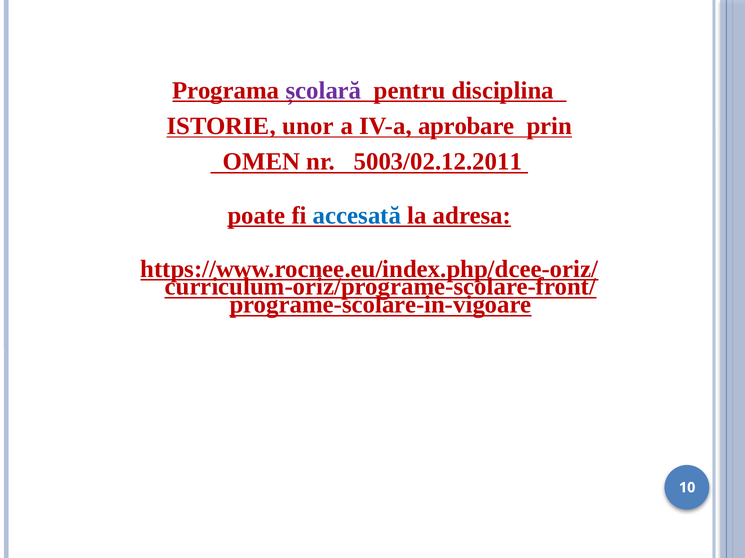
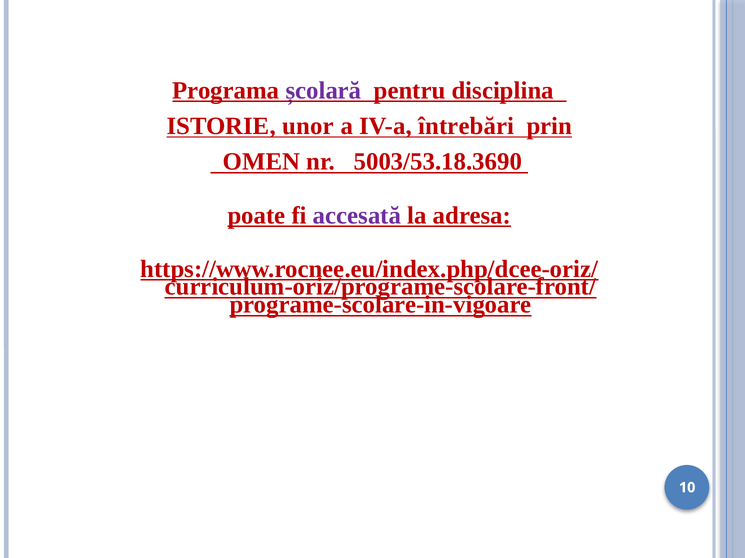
aprobare: aprobare -> întrebări (466, 126)
5003/02.12.2011: 5003/02.12.2011 -> 5003/53.18.3690 (438, 162)
accesată colour: blue -> purple (357, 216)
